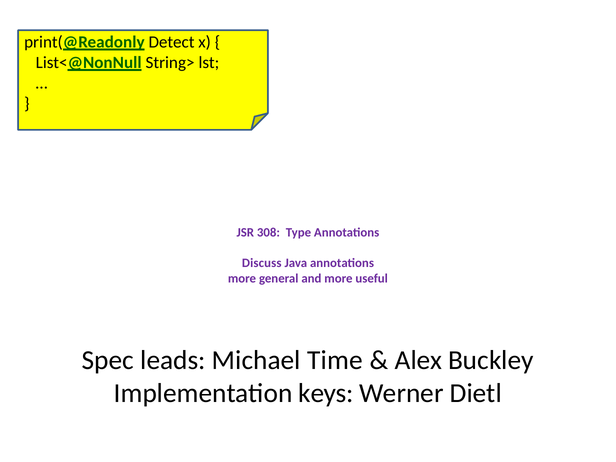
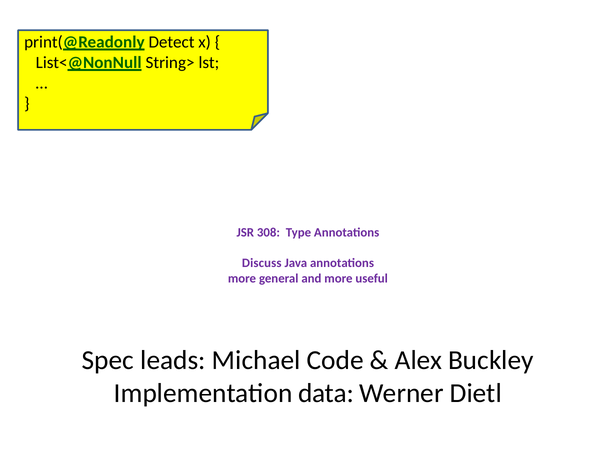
Time: Time -> Code (335, 360)
keys: keys -> data (326, 393)
